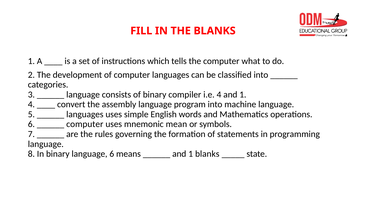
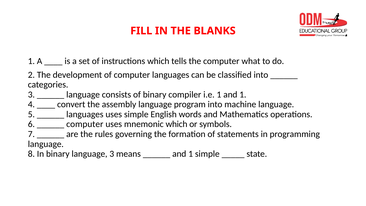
i.e 4: 4 -> 1 (219, 95)
mnemonic mean: mean -> which (177, 124)
language 6: 6 -> 3 (112, 154)
1 blanks: blanks -> simple (207, 154)
